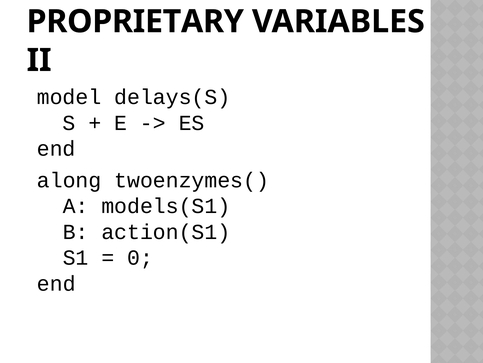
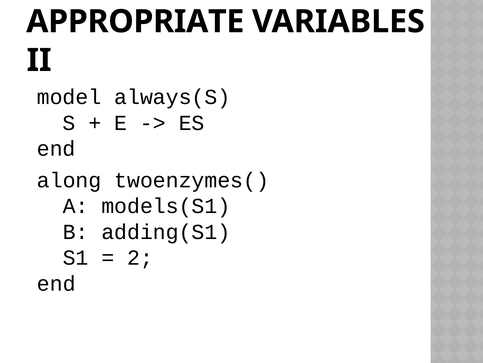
PROPRIETARY: PROPRIETARY -> APPROPRIATE (135, 22)
delays(S: delays(S -> always(S (172, 97)
action(S1: action(S1 -> adding(S1 (166, 231)
0: 0 -> 2 (140, 257)
